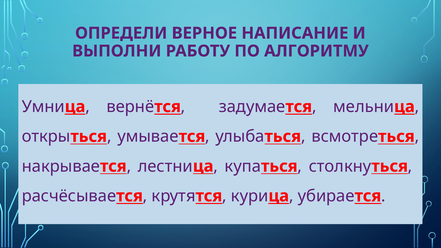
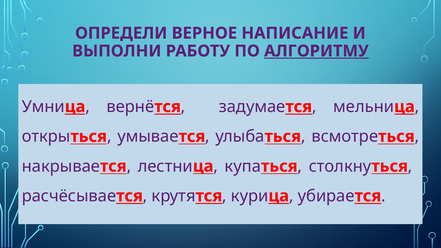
АЛГОРИТМУ underline: none -> present (316, 51)
